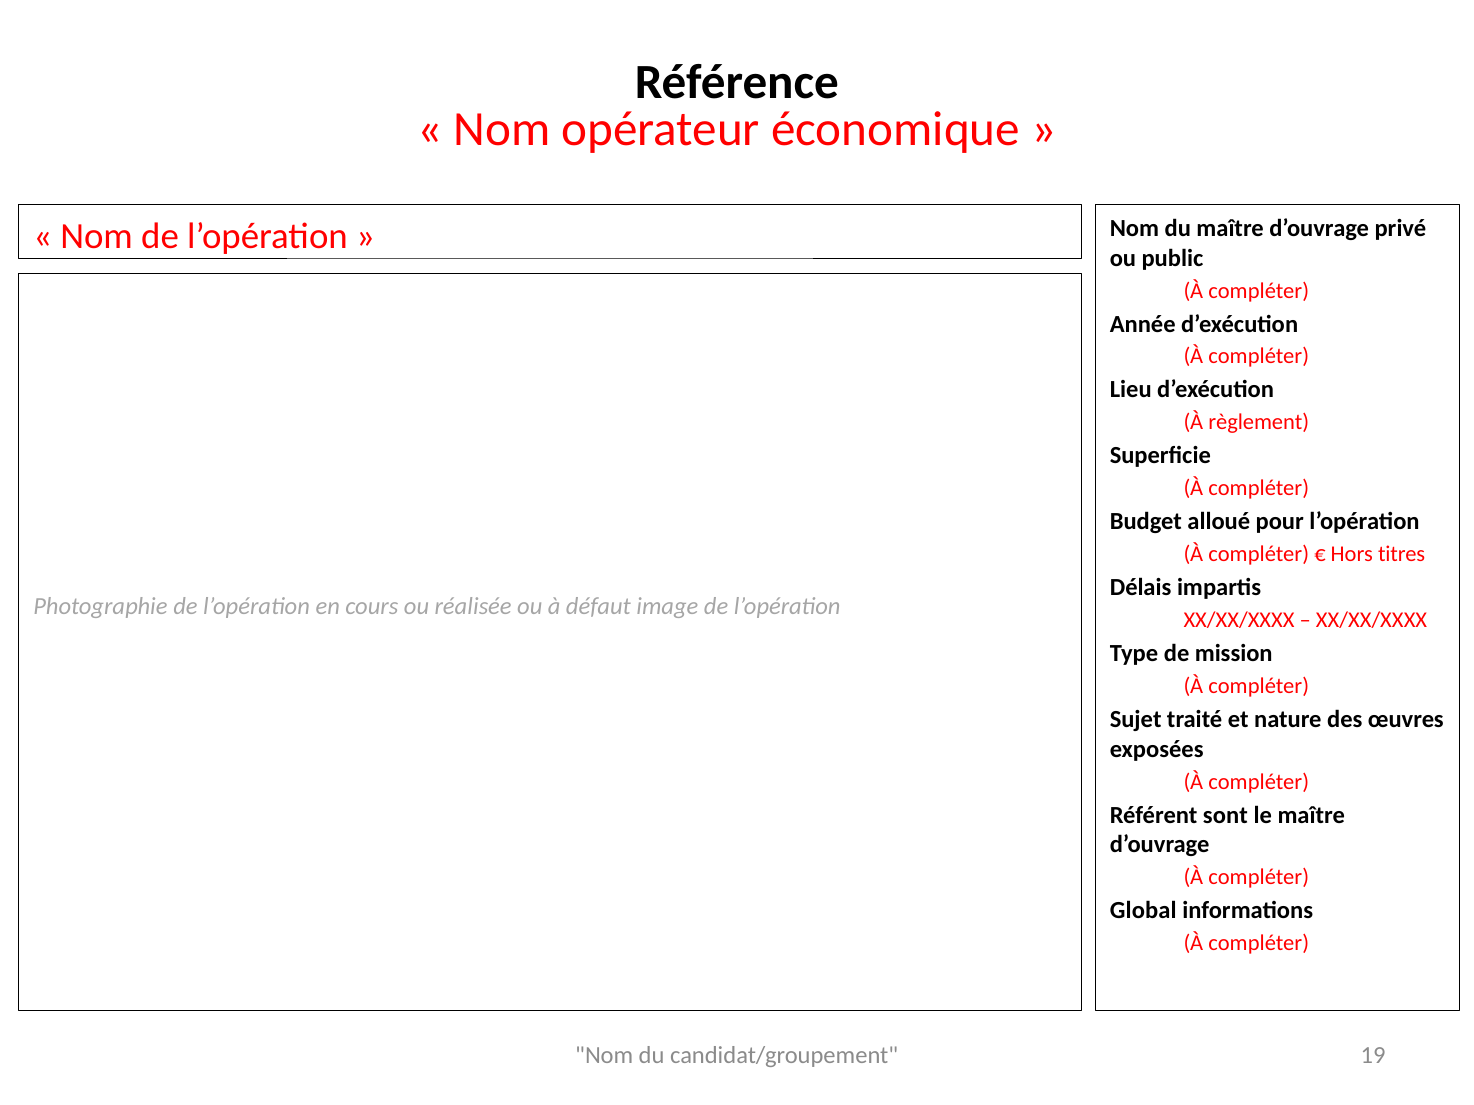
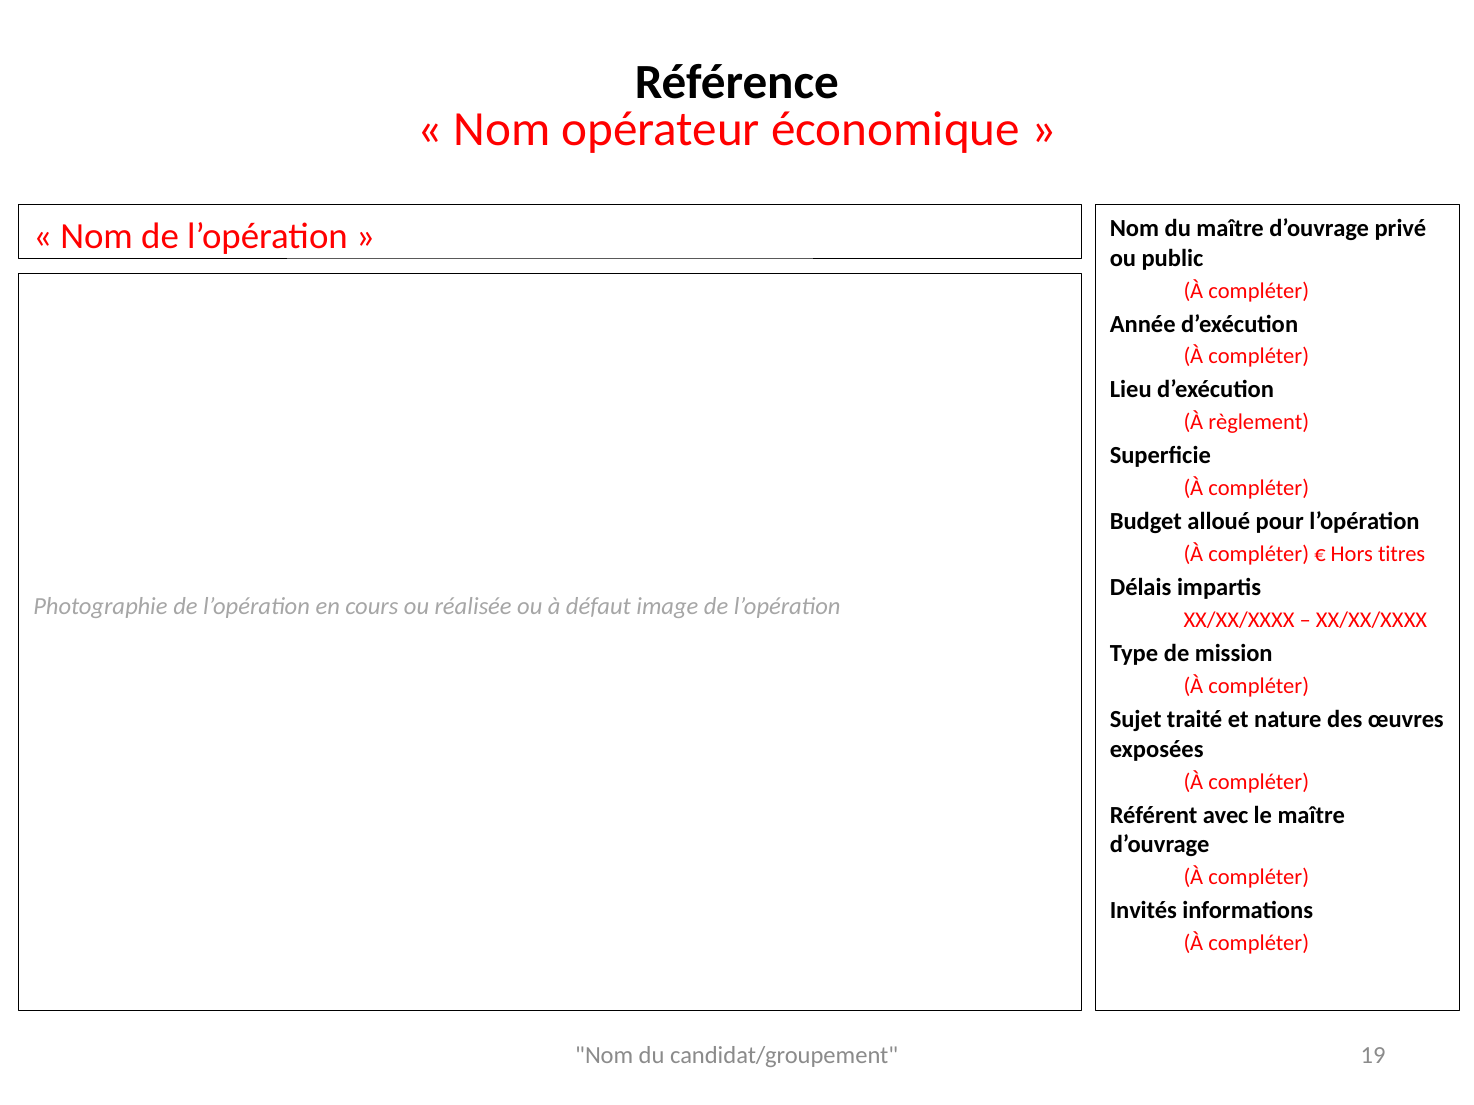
sont: sont -> avec (1226, 815)
Global: Global -> Invités (1143, 911)
